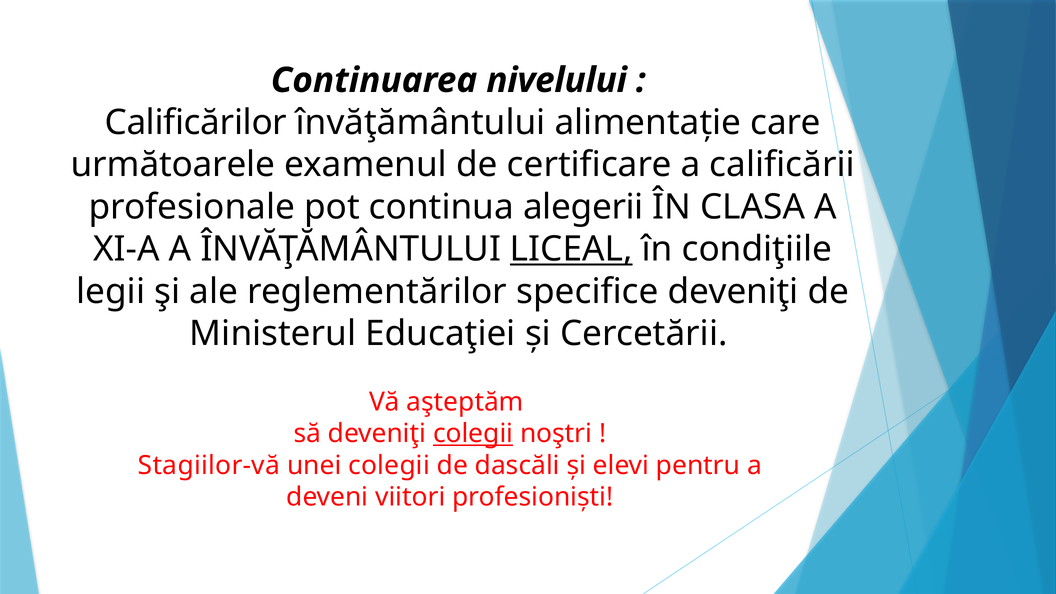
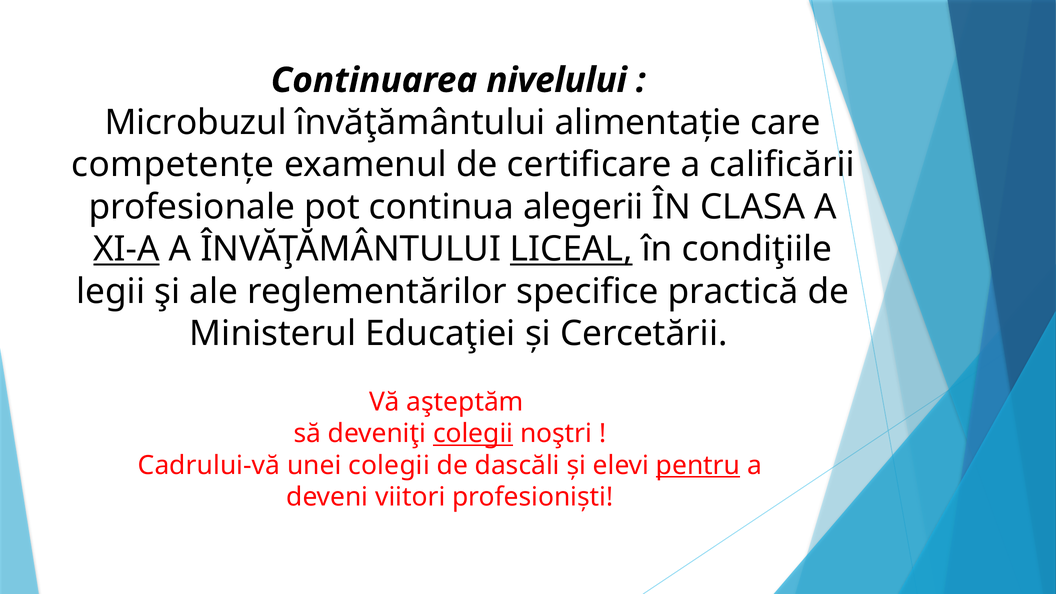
Calificărilor: Calificărilor -> Microbuzul (196, 123)
următoarele: următoarele -> competențe (173, 165)
XI-A underline: none -> present (126, 249)
specifice deveniţi: deveniţi -> practică (733, 292)
Stagiilor-vă: Stagiilor-vă -> Cadrului-vă (209, 465)
pentru underline: none -> present (698, 465)
